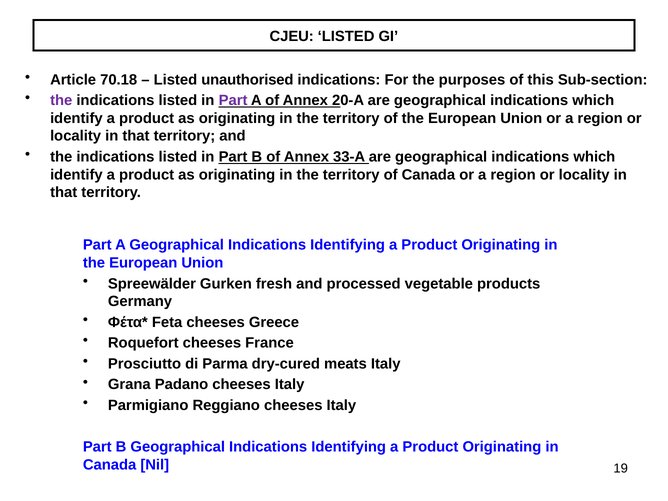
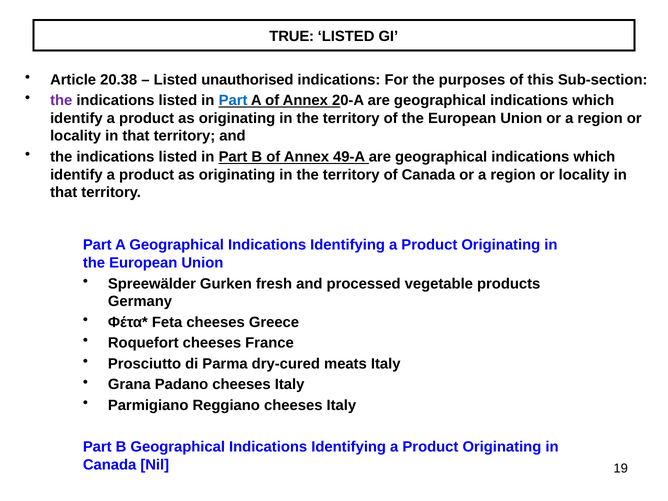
CJEU: CJEU -> TRUE (292, 36)
70.18: 70.18 -> 20.38 (119, 80)
Part colour: purple -> blue (233, 100)
33-A: 33-A -> 49-A (349, 157)
